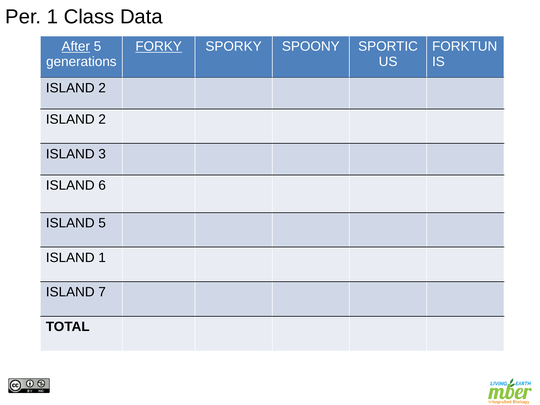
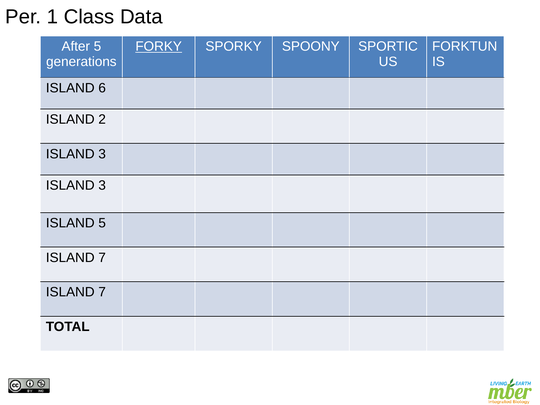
After underline: present -> none (76, 46)
2: 2 -> 6 (102, 88)
6: 6 -> 3 (102, 186)
1: 1 -> 7 (102, 258)
